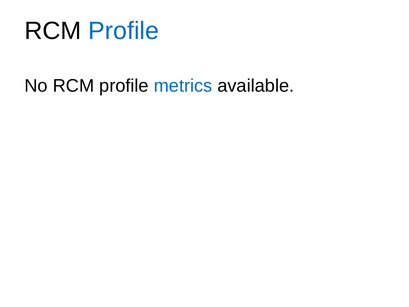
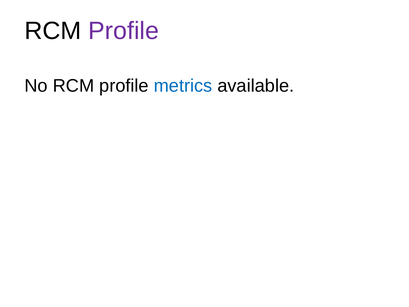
Profile colour: blue -> purple (124, 31)
